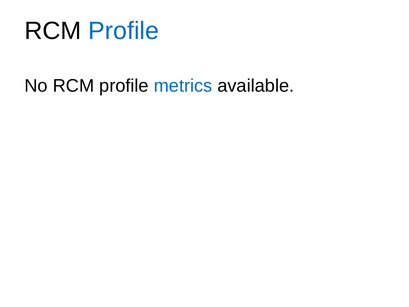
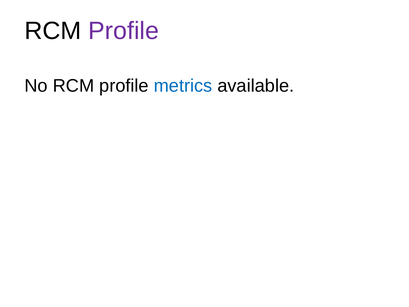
Profile colour: blue -> purple (124, 31)
